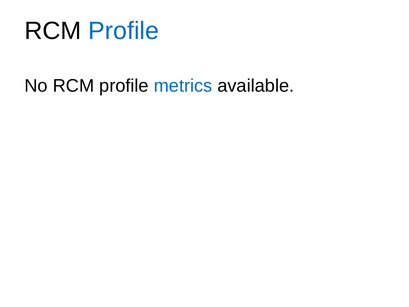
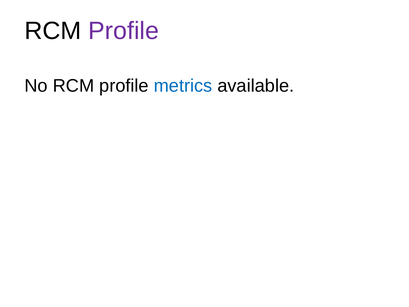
Profile colour: blue -> purple (124, 31)
